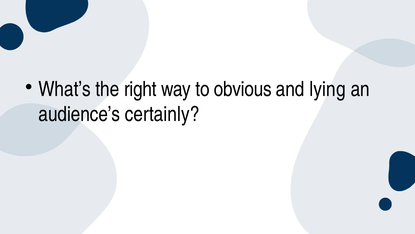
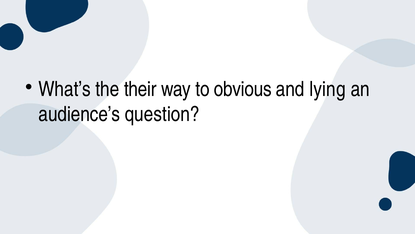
right: right -> their (140, 89)
certainly: certainly -> question (162, 114)
